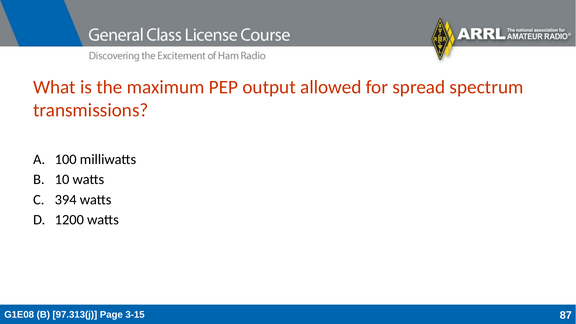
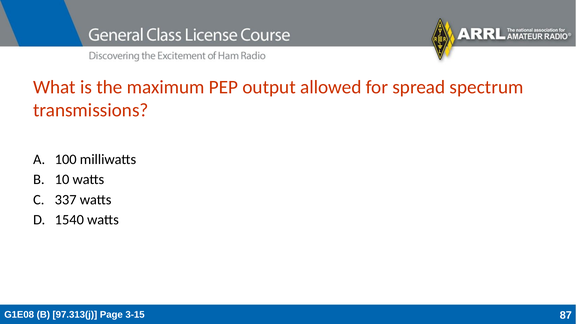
394: 394 -> 337 (66, 200)
1200: 1200 -> 1540 (69, 220)
